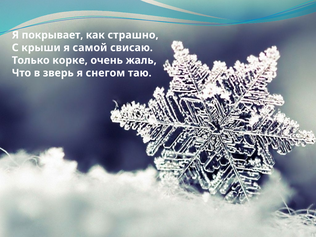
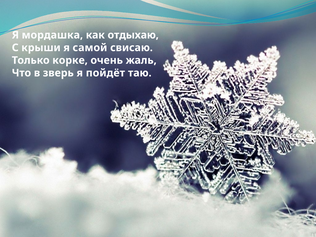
покрывает: покрывает -> мордашка (52, 35)
страшно: страшно -> отдыхаю (133, 35)
снегом: снегом -> пойдёт (105, 73)
